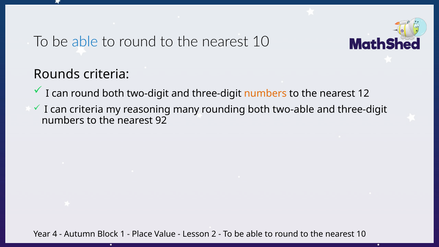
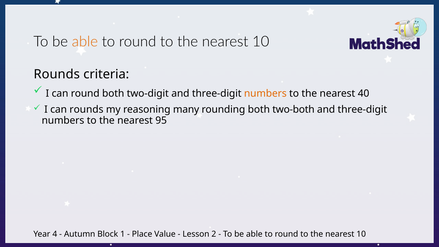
able colour: blue -> orange (85, 42)
12: 12 -> 40 (364, 94)
can criteria: criteria -> rounds (86, 110)
two-able: two-able -> two-both (293, 110)
92: 92 -> 95 (161, 120)
